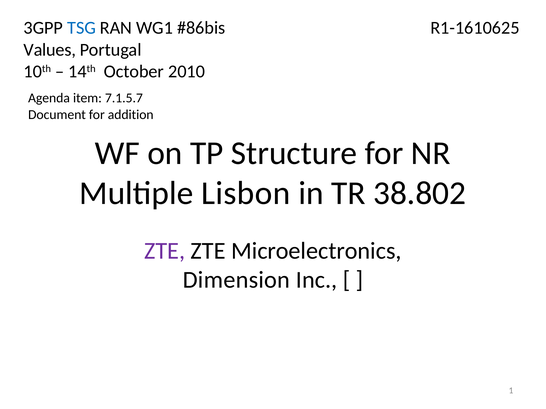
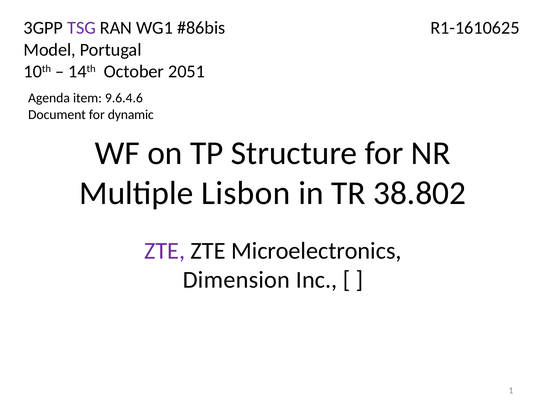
TSG colour: blue -> purple (82, 28)
Values: Values -> Model (50, 50)
2010: 2010 -> 2051 (187, 72)
7.1.5.7: 7.1.5.7 -> 9.6.4.6 (124, 98)
addition: addition -> dynamic (131, 115)
